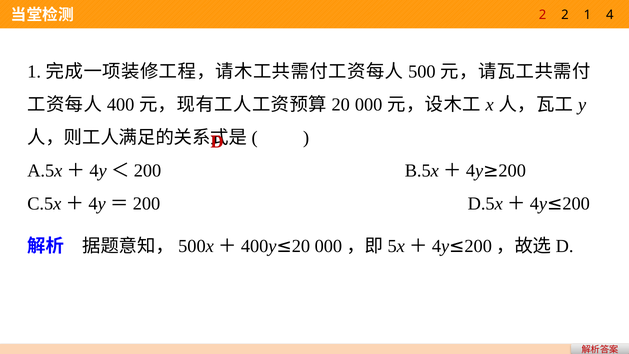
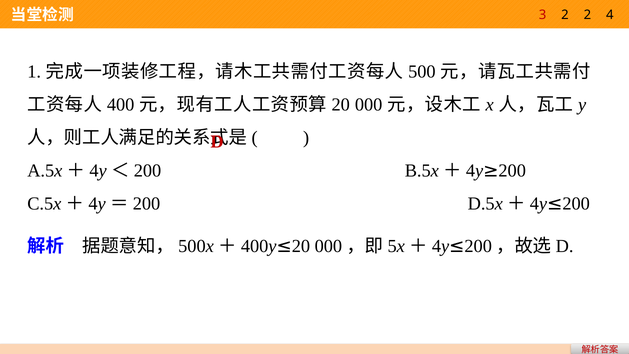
2: 2 -> 3 (543, 15)
2 1: 1 -> 2 (587, 15)
